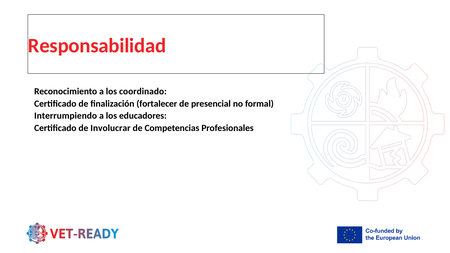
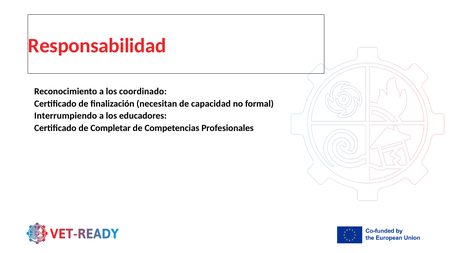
fortalecer: fortalecer -> necesitan (157, 104)
presencial: presencial -> capacidad (211, 104)
Involucrar: Involucrar -> Completar (111, 128)
